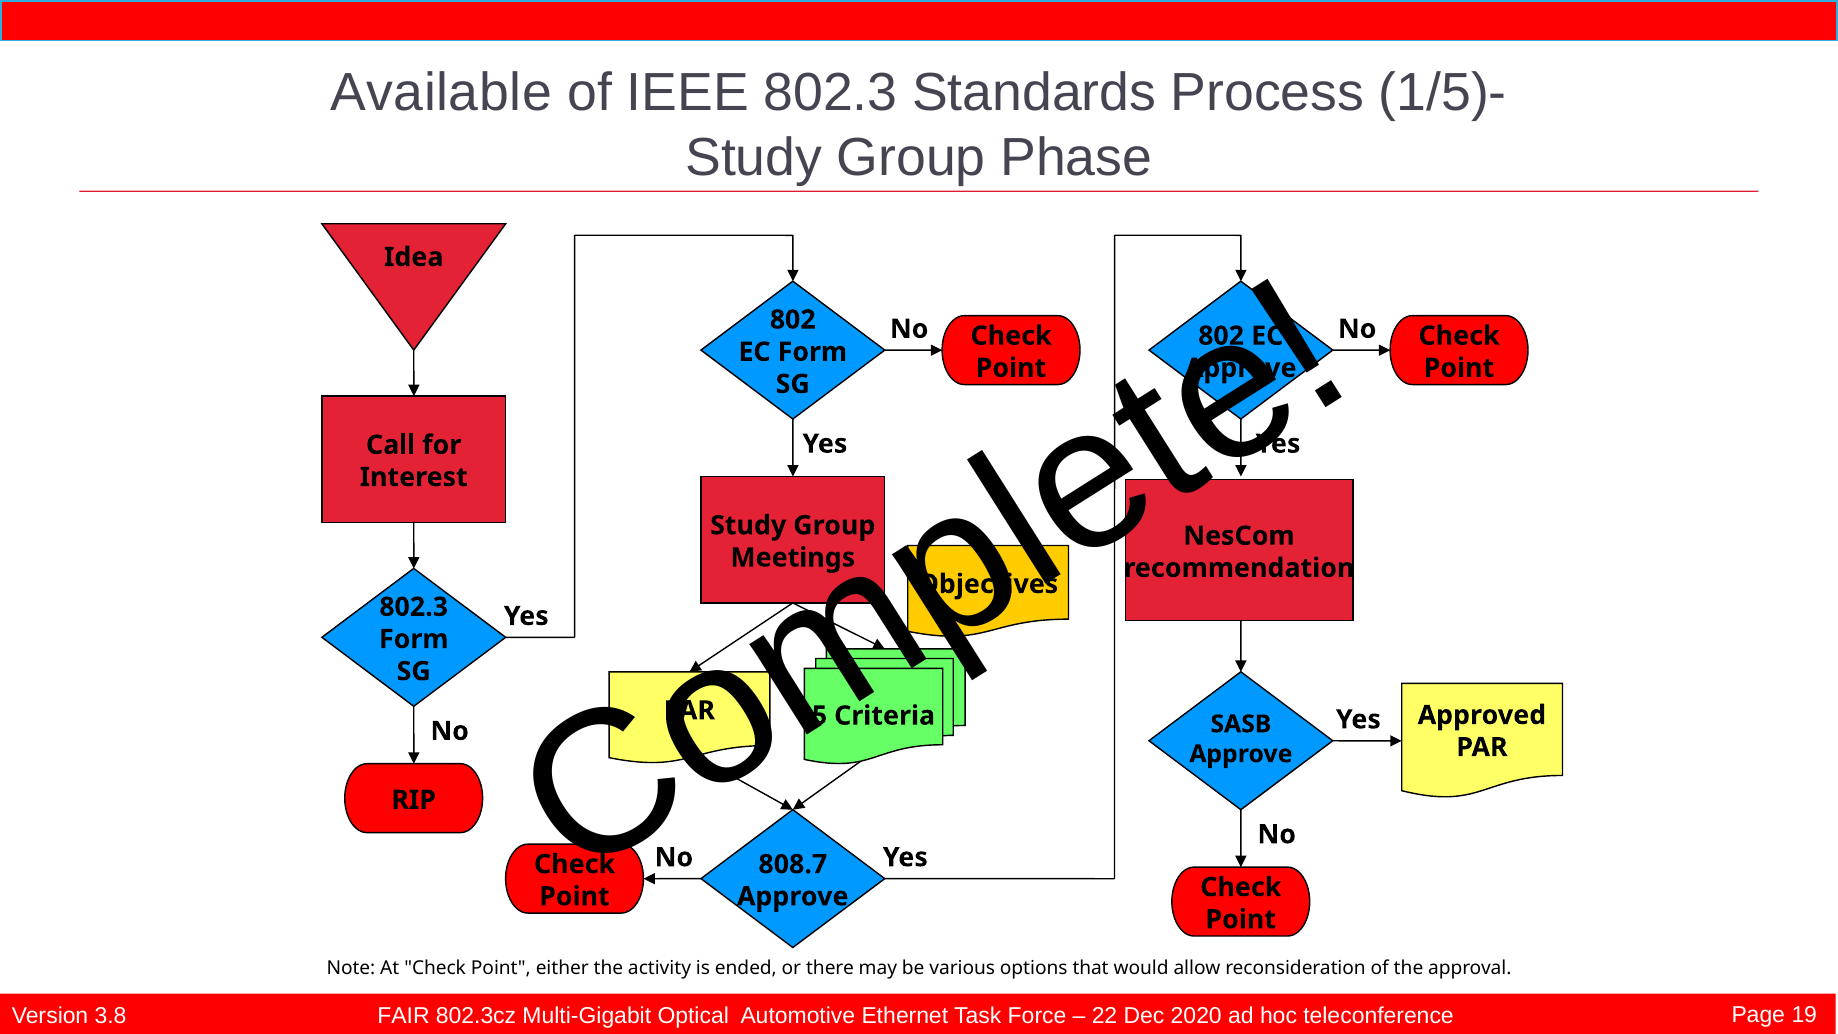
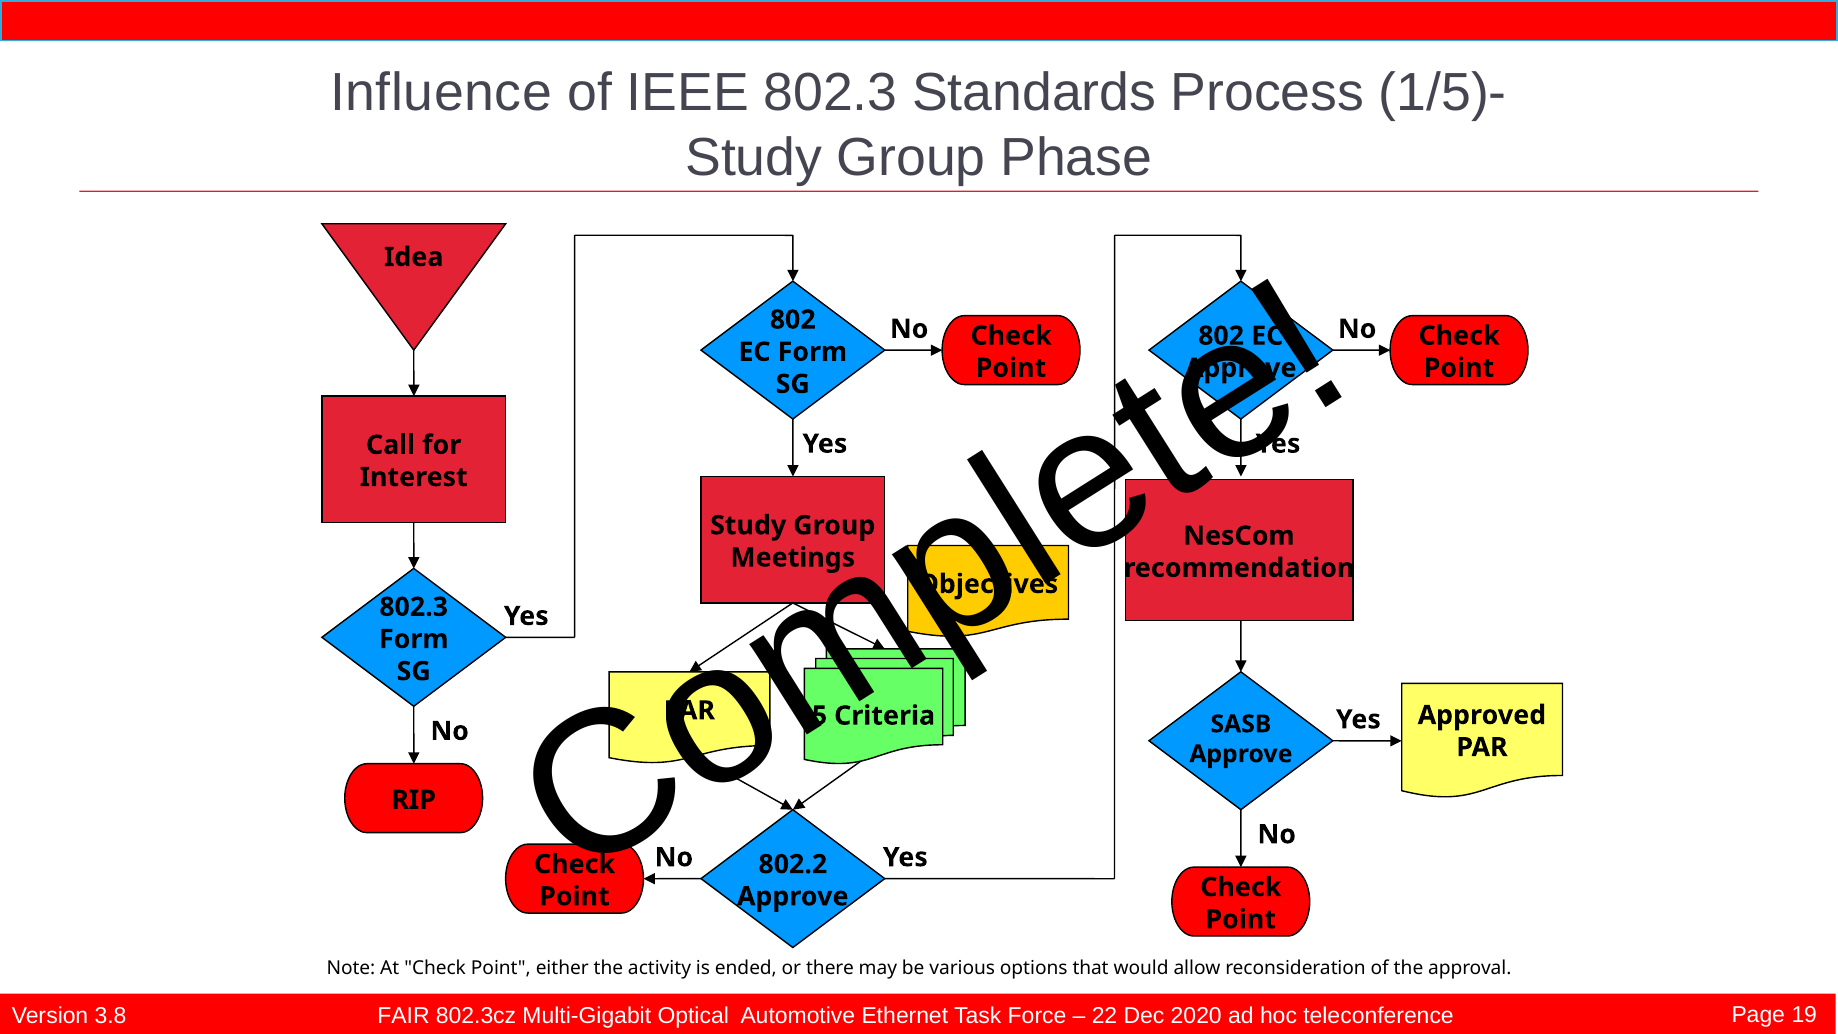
Available: Available -> Influence (441, 93)
808.7: 808.7 -> 802.2 (793, 864)
